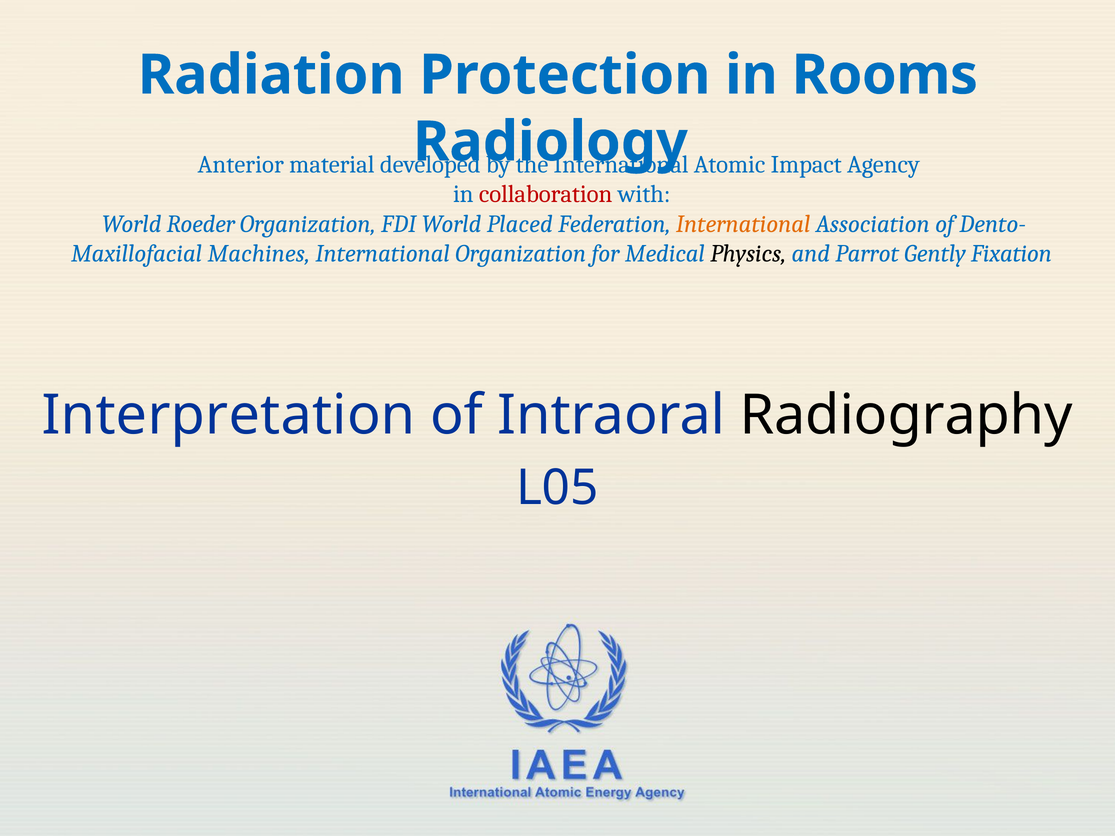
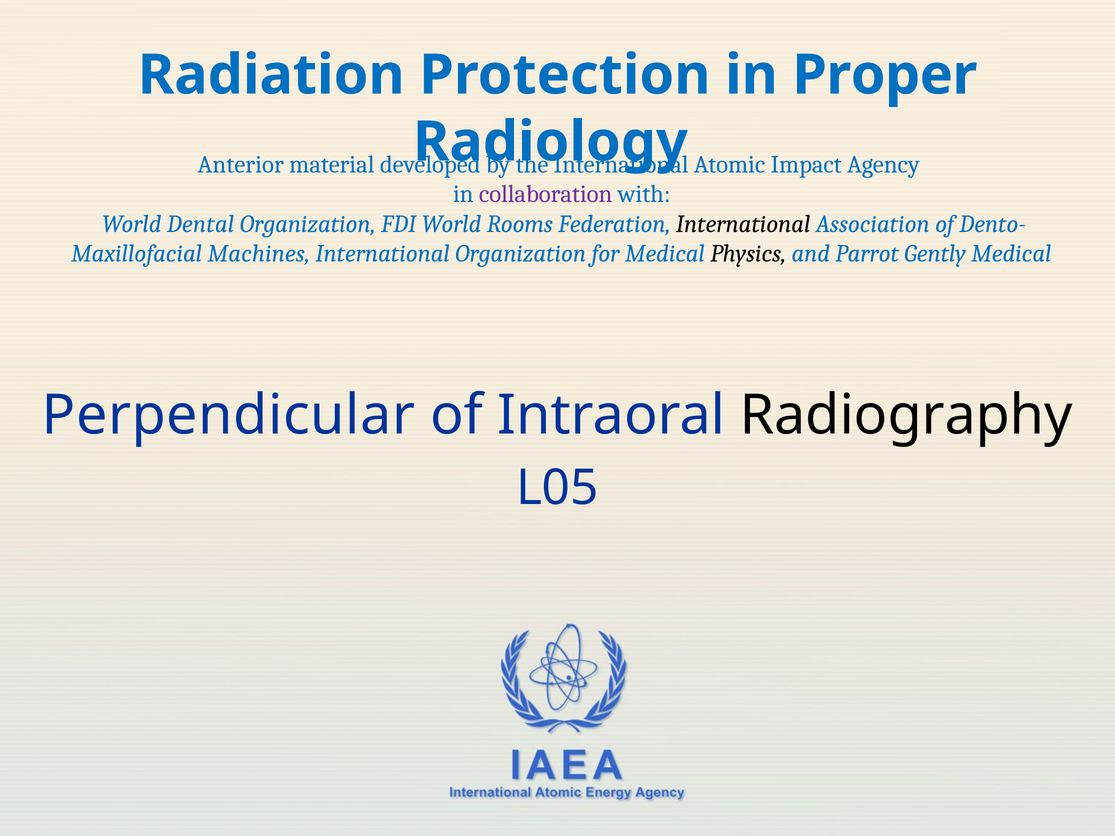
Rooms: Rooms -> Proper (885, 75)
collaboration colour: red -> purple (546, 194)
Roeder: Roeder -> Dental (201, 224)
Placed: Placed -> Rooms (520, 224)
International colour: orange -> black (743, 224)
Gently Fixation: Fixation -> Medical (1011, 254)
Interpretation: Interpretation -> Perpendicular (228, 416)
